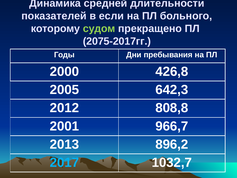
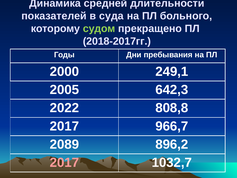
если: если -> суда (111, 16)
2075-2017гг: 2075-2017гг -> 2018-2017гг (117, 41)
426,8: 426,8 -> 249,1 (172, 71)
2012: 2012 -> 2022 (64, 108)
2001: 2001 -> 2017 (64, 126)
2013: 2013 -> 2089 (64, 144)
2017 colour: light blue -> pink (64, 162)
